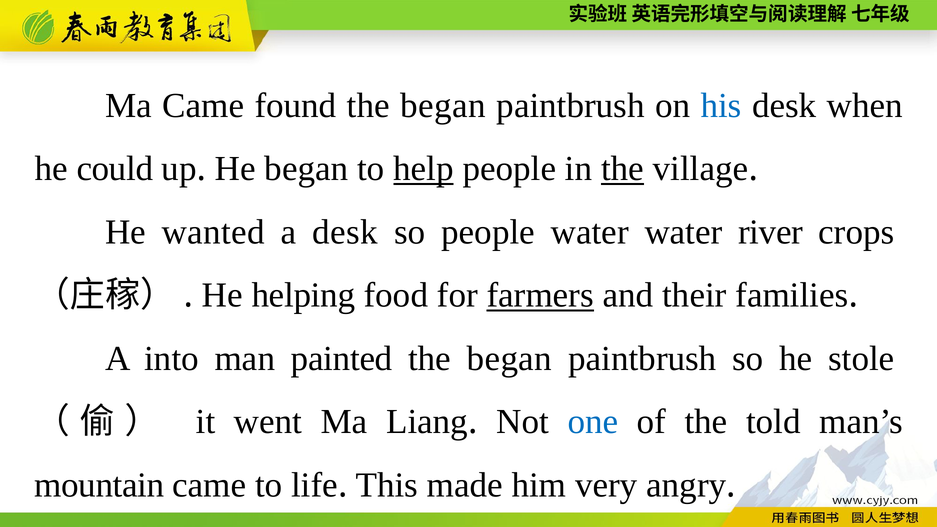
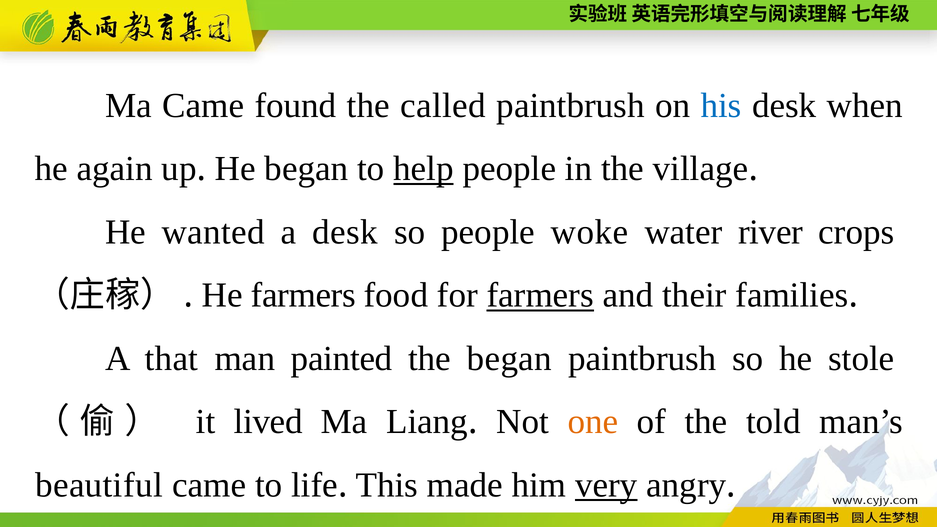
found the began: began -> called (443, 106)
could: could -> again (115, 169)
the underline: present -> none (623, 169)
people water: water -> woke (590, 232)
He helping: helping -> farmers (303, 295)
into: into -> that (171, 359)
went: went -> lived (268, 422)
one colour: blue -> orange (593, 422)
mountain: mountain -> beautiful (99, 485)
very underline: none -> present (606, 485)
